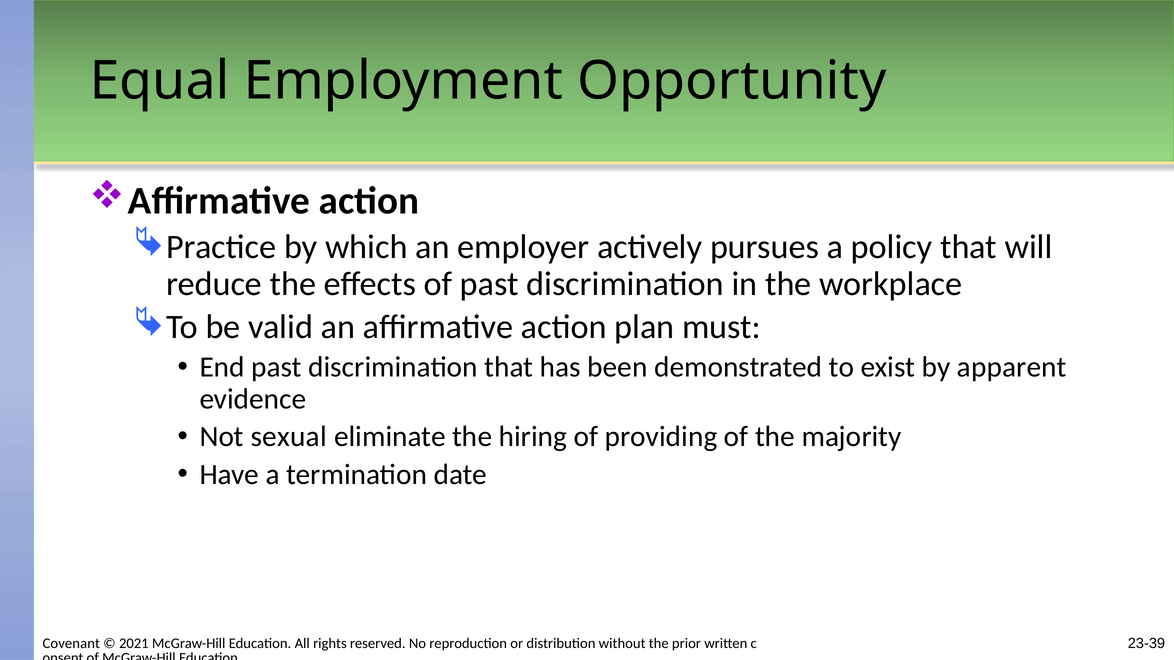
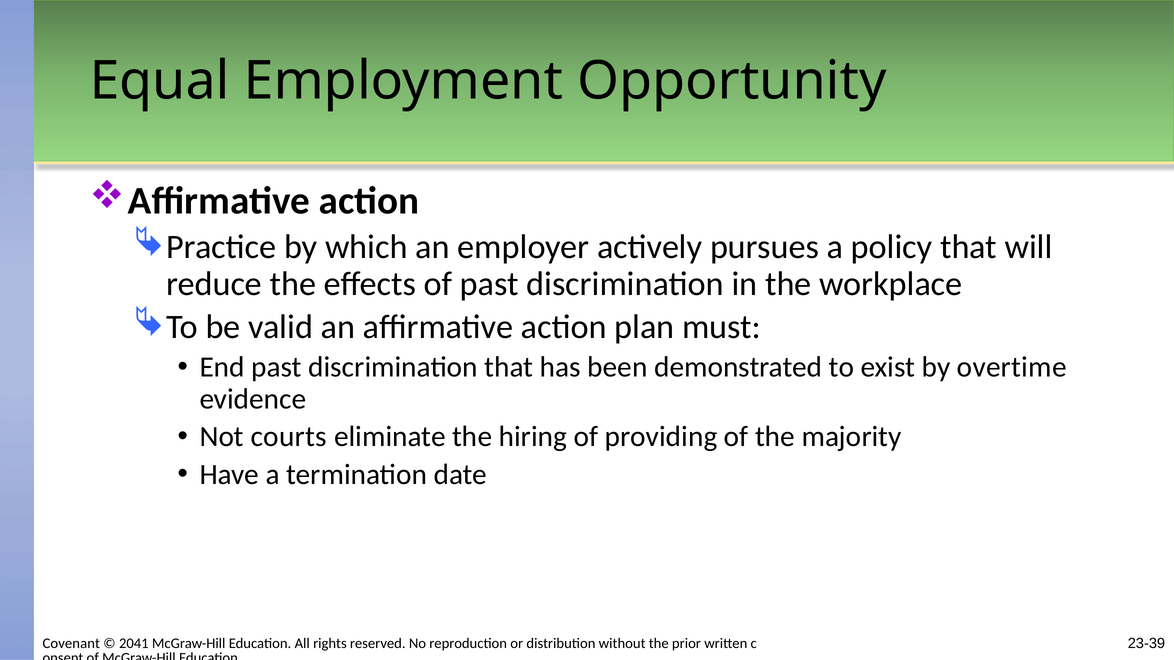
apparent: apparent -> overtime (1012, 367)
sexual: sexual -> courts (289, 437)
2021: 2021 -> 2041 (134, 644)
